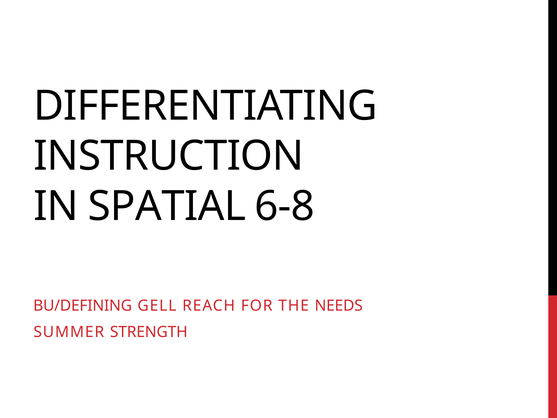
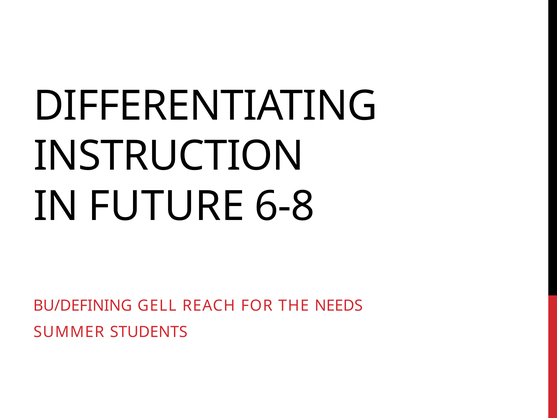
SPATIAL: SPATIAL -> FUTURE (167, 206)
STRENGTH: STRENGTH -> STUDENTS (149, 332)
